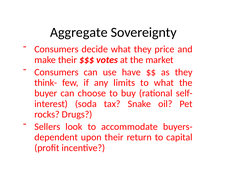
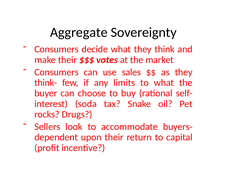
price: price -> think (165, 49)
have: have -> sales (131, 72)
